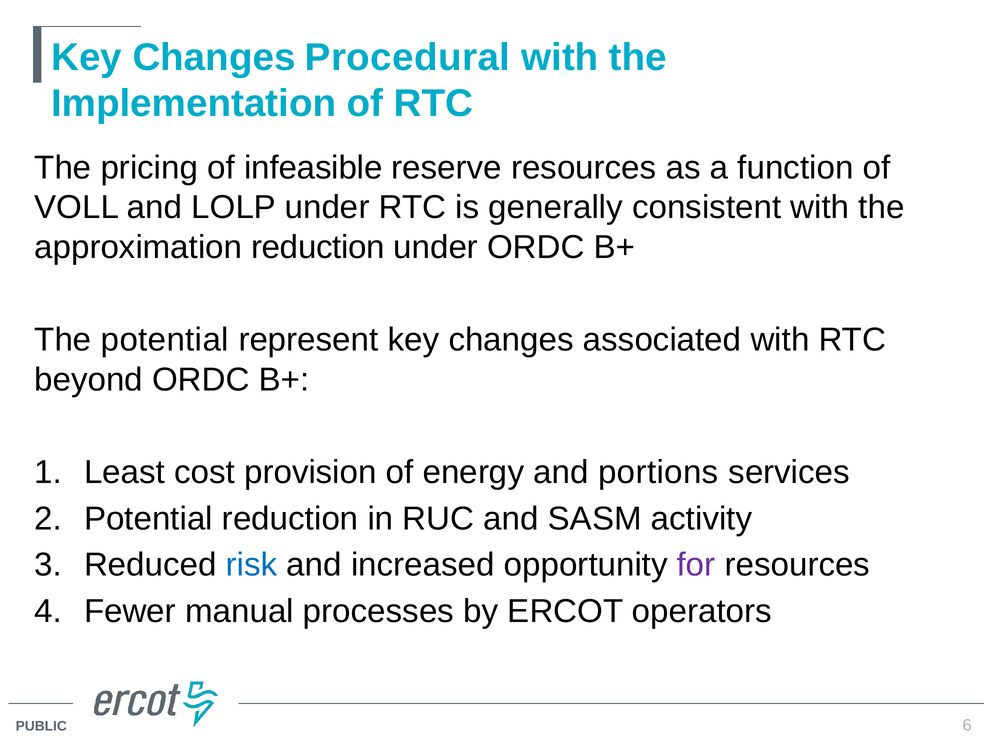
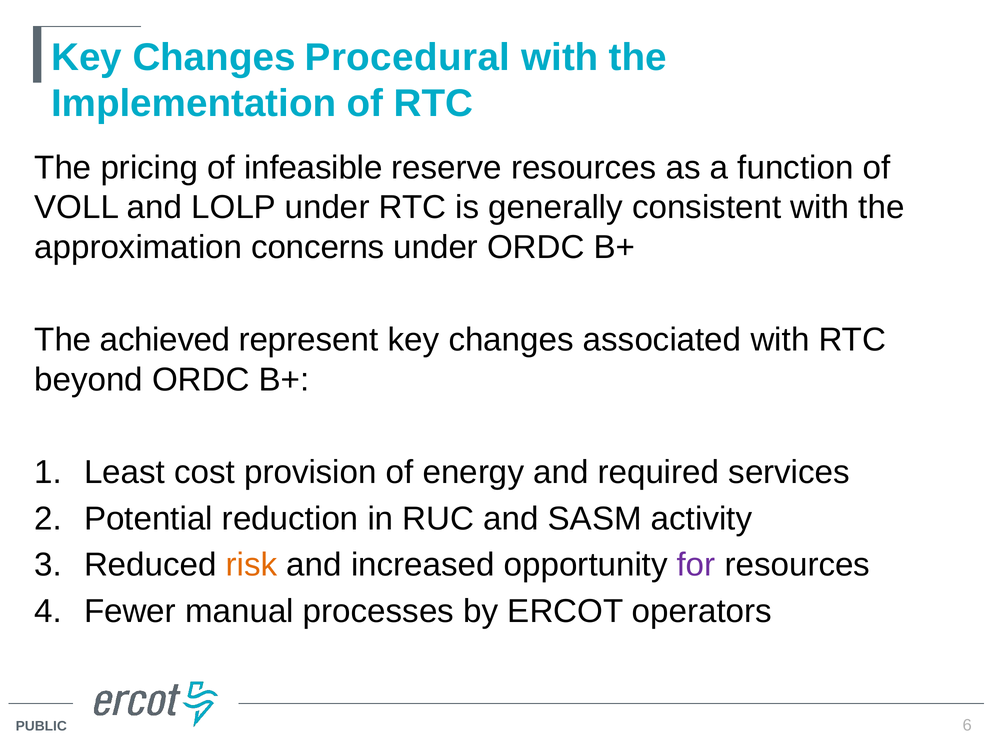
approximation reduction: reduction -> concerns (318, 247)
The potential: potential -> achieved (165, 340)
portions: portions -> required (658, 473)
risk colour: blue -> orange (252, 565)
